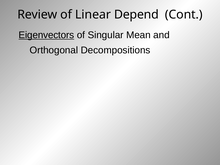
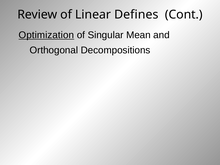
Depend: Depend -> Defines (136, 15)
Eigenvectors: Eigenvectors -> Optimization (46, 35)
